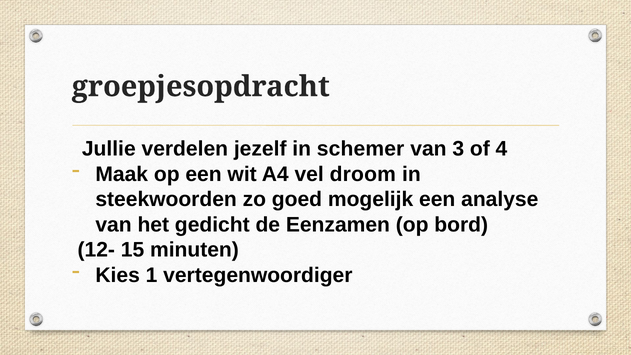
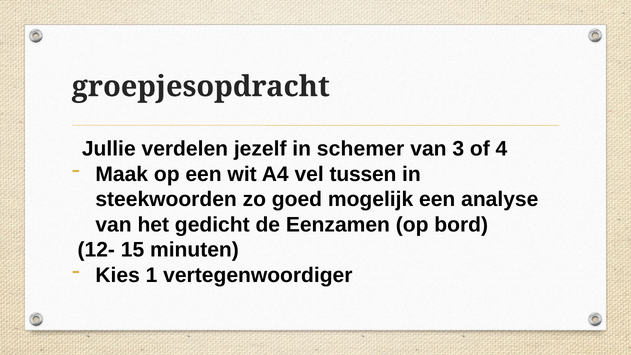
droom: droom -> tussen (363, 174)
